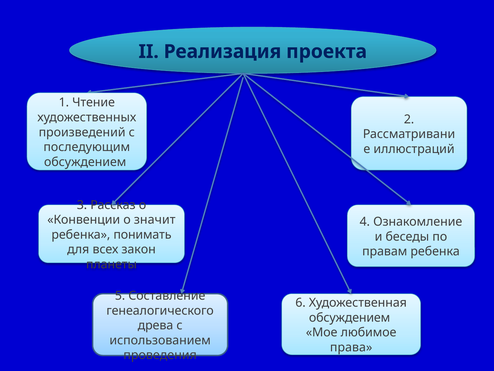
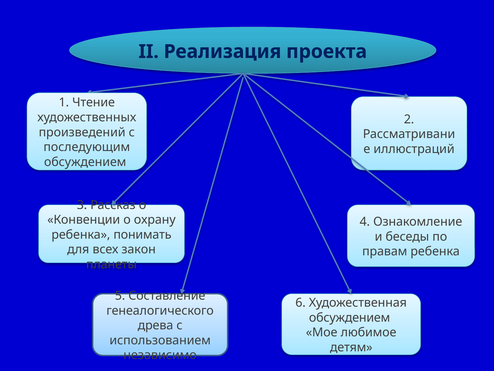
значит: значит -> охрану (155, 220)
права: права -> детям (351, 347)
проведения: проведения -> независимо (160, 355)
